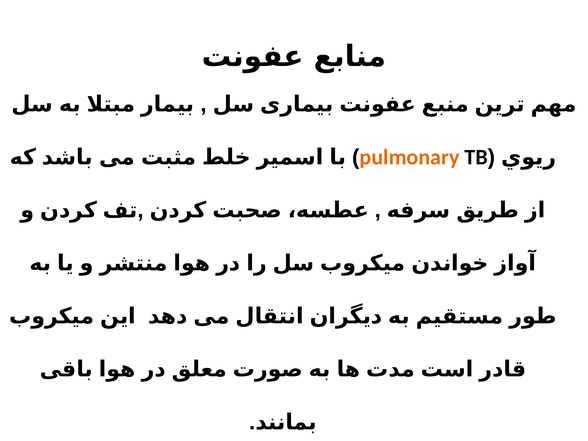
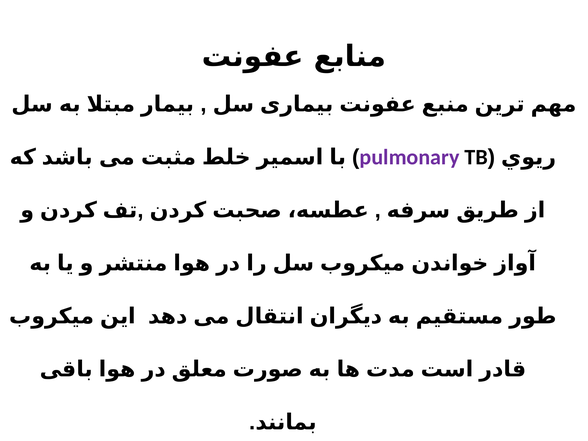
pulmonary colour: orange -> purple (410, 157)
